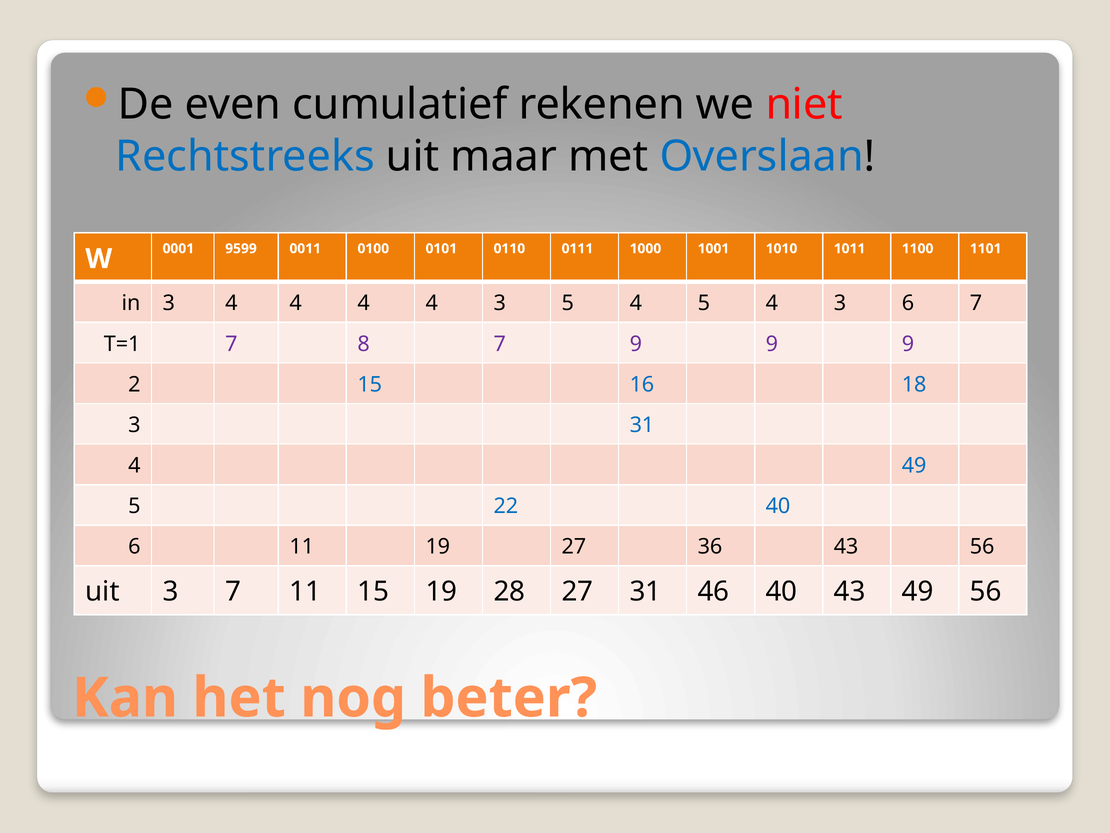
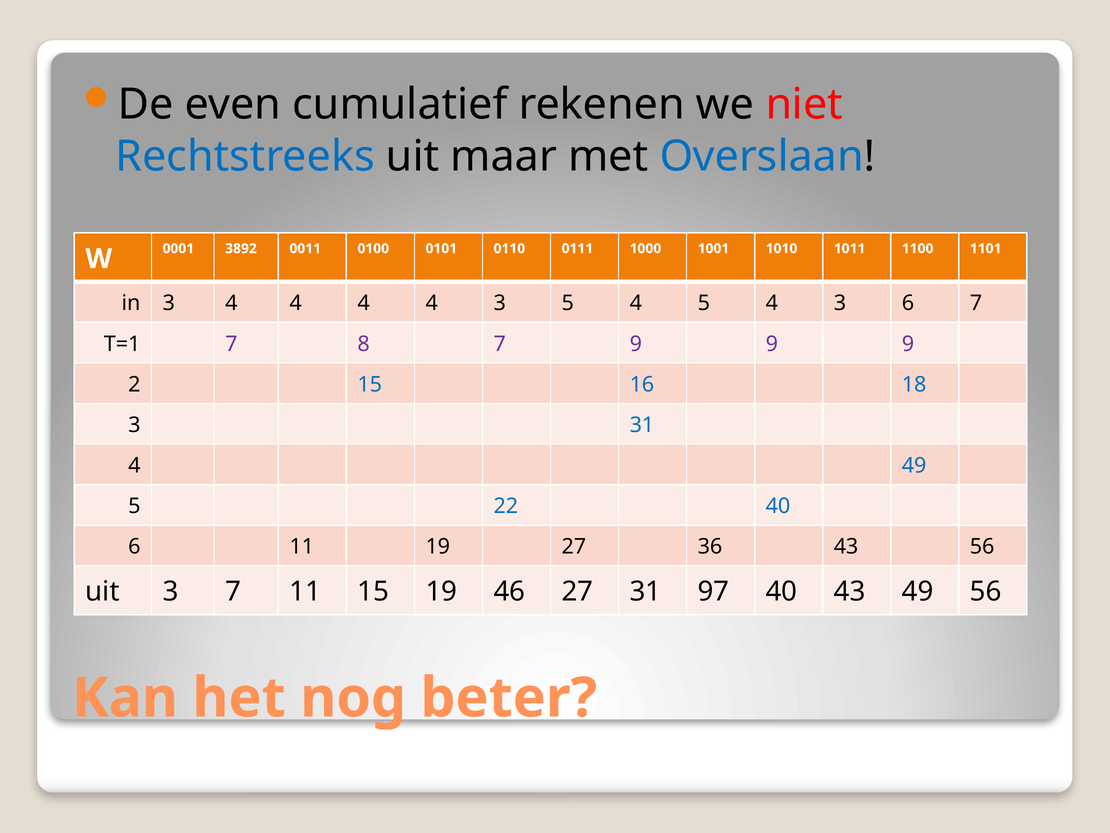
9599: 9599 -> 3892 (241, 248)
28: 28 -> 46 (509, 591)
46: 46 -> 97 (714, 591)
